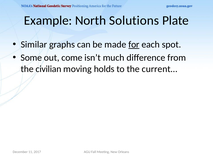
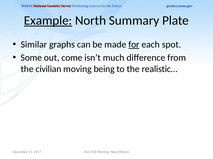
Example underline: none -> present (48, 21)
Solutions: Solutions -> Summary (134, 21)
holds: holds -> being (104, 69)
current…: current… -> realistic… (160, 69)
